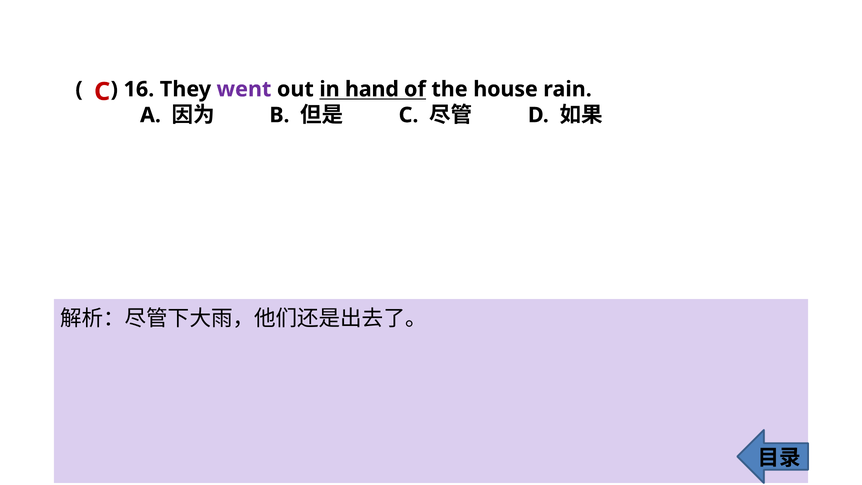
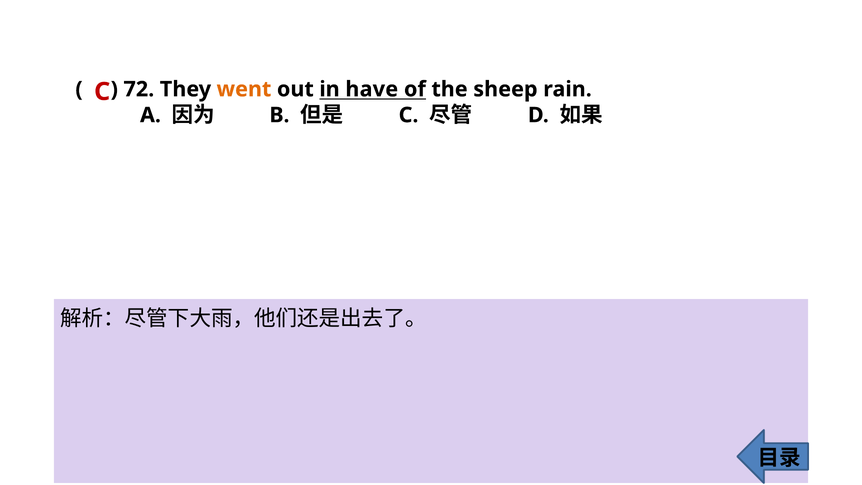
16: 16 -> 72 (139, 89)
went colour: purple -> orange (244, 89)
hand: hand -> have (372, 89)
house: house -> sheep (505, 89)
